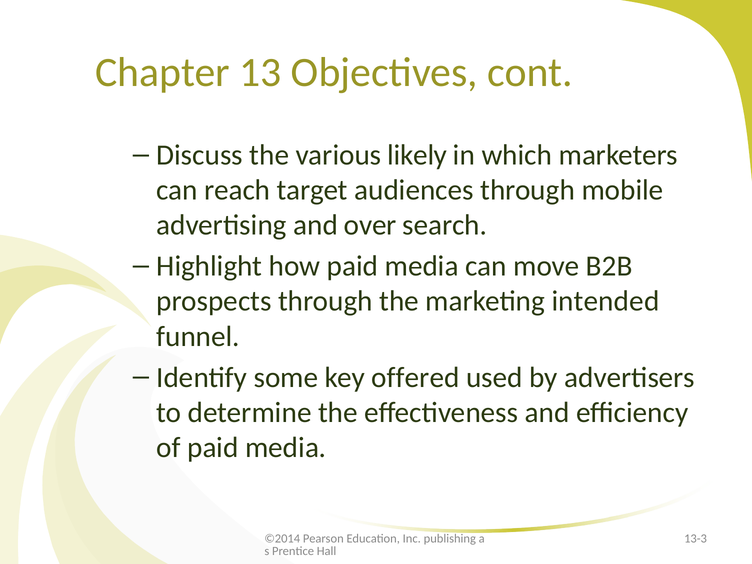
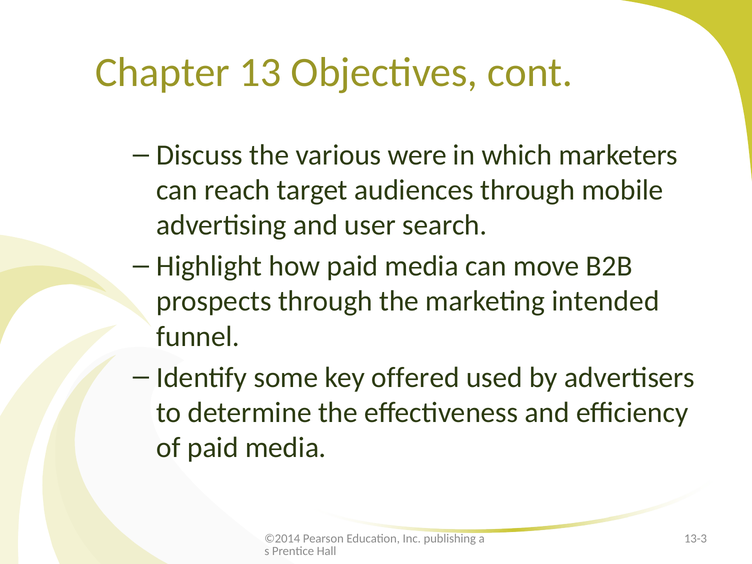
likely: likely -> were (417, 155)
over: over -> user (370, 225)
